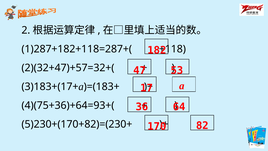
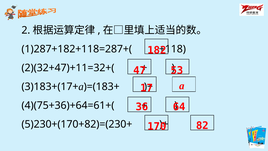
2)(32+47)+57=32+(: 2)(32+47)+57=32+( -> 2)(32+47)+11=32+( (68, 68)
4)(75+36)+64=93+(: 4)(75+36)+64=93+( -> 4)(75+36)+64=61+( (68, 105)
